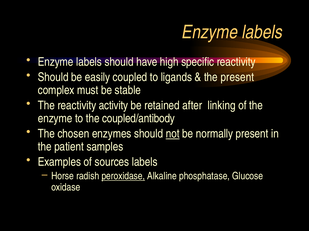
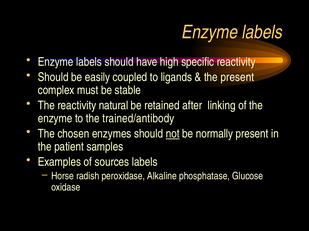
activity: activity -> natural (114, 106)
coupled/antibody: coupled/antibody -> trained/antibody (138, 119)
peroxidase underline: present -> none (123, 177)
